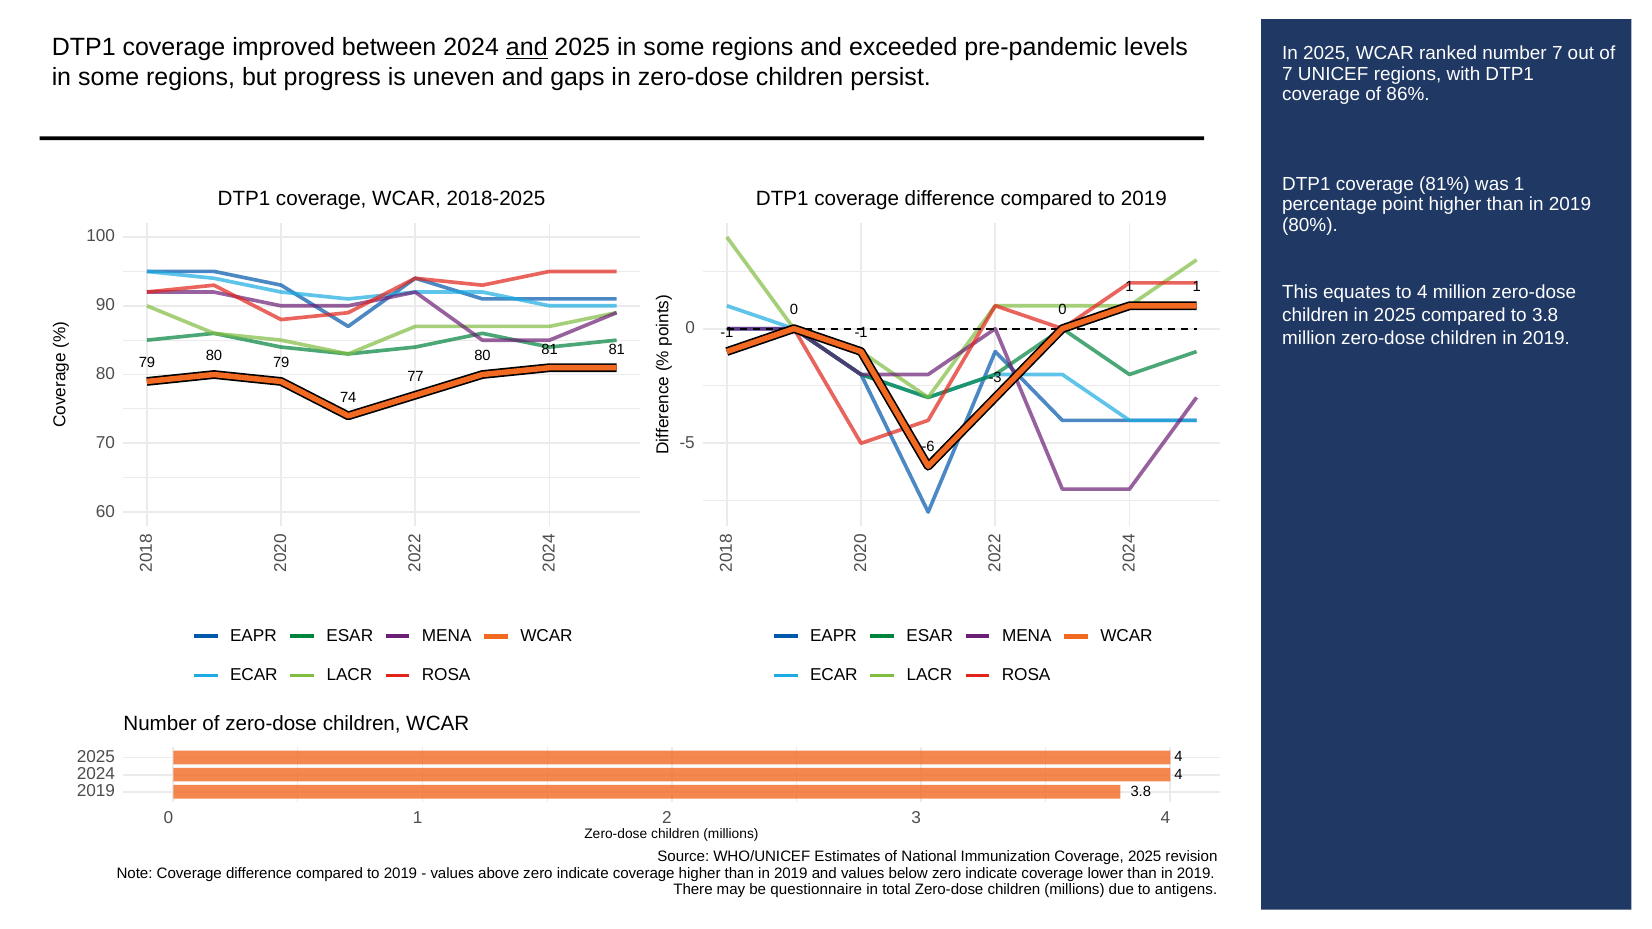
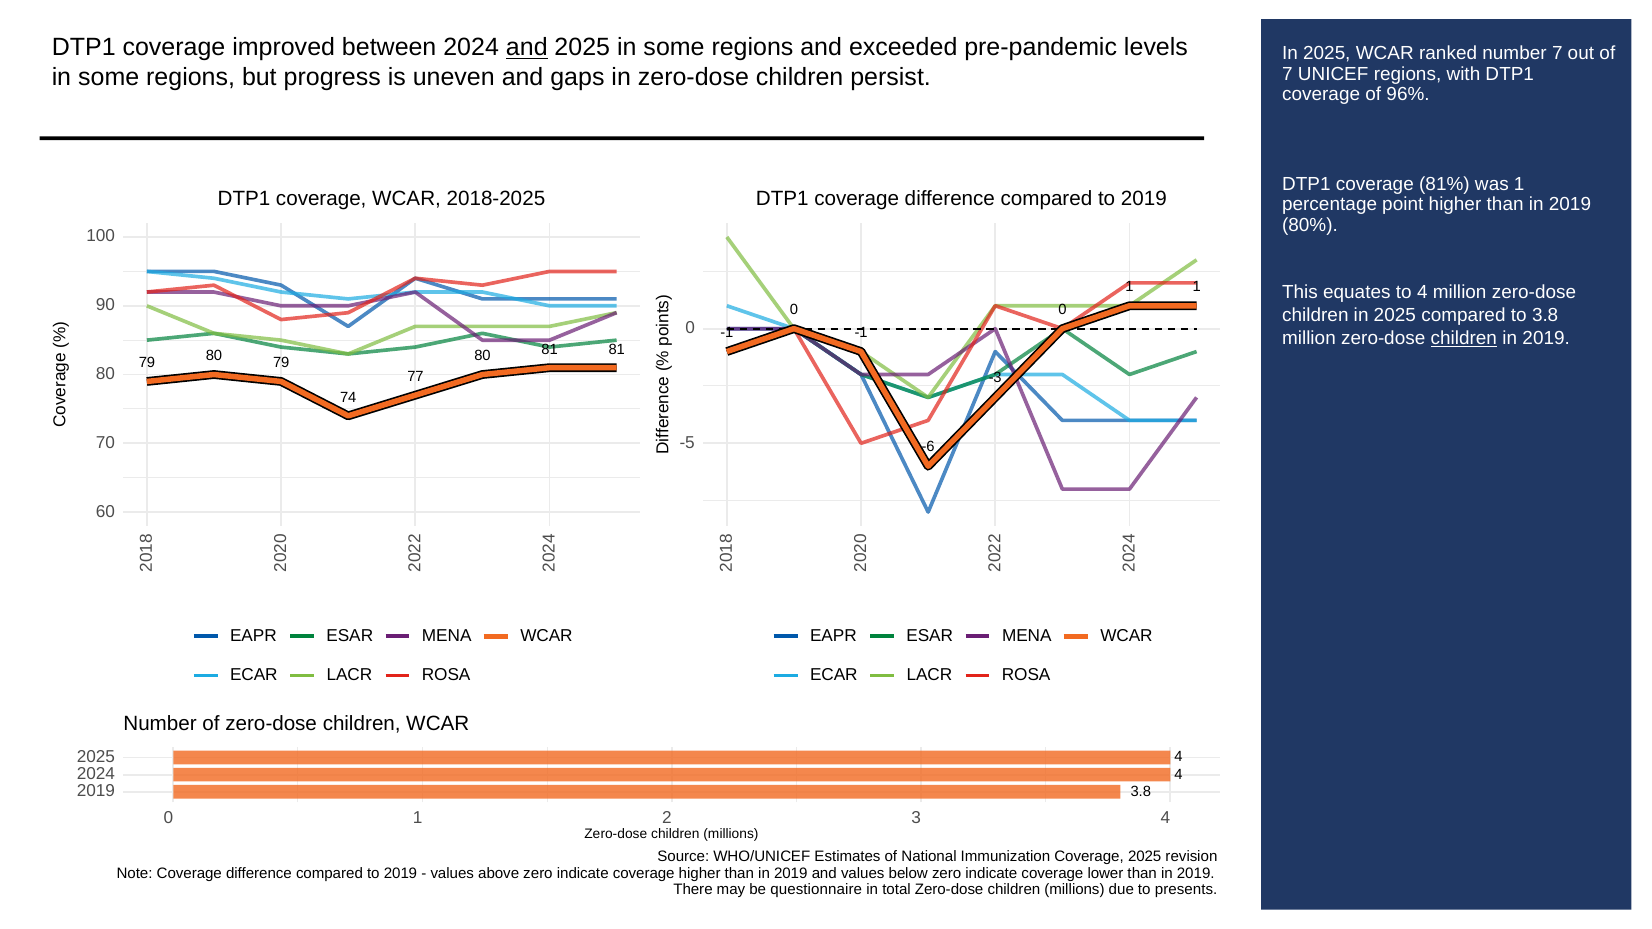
86%: 86% -> 96% (1408, 94)
children underline: none -> present (1464, 338)
antigens: antigens -> presents (1186, 890)
